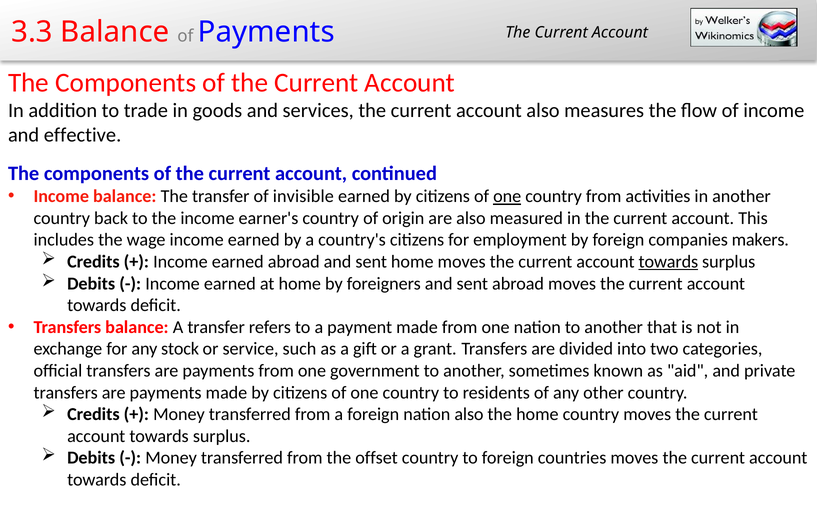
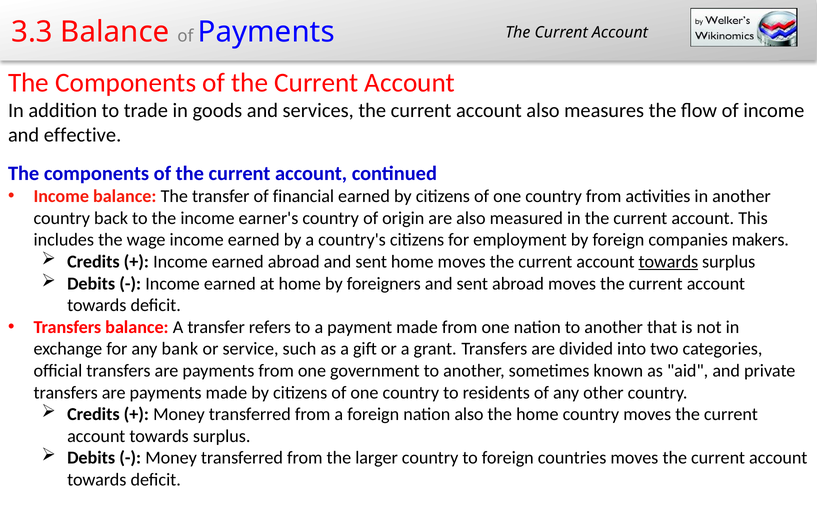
invisible: invisible -> financial (303, 196)
one underline: present -> none (507, 196)
stock: stock -> bank (180, 349)
offset: offset -> larger (377, 458)
